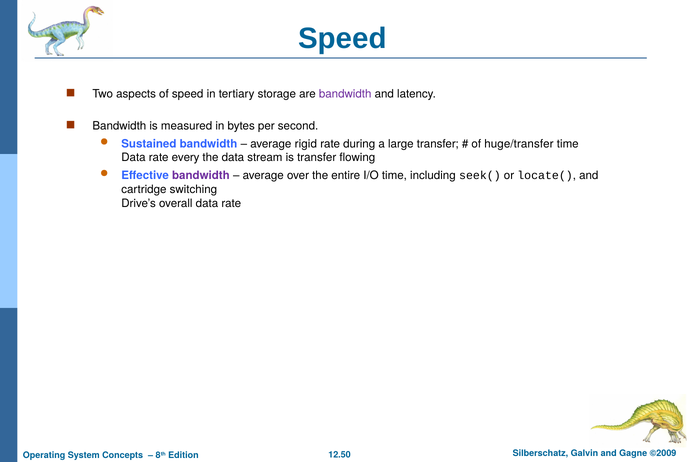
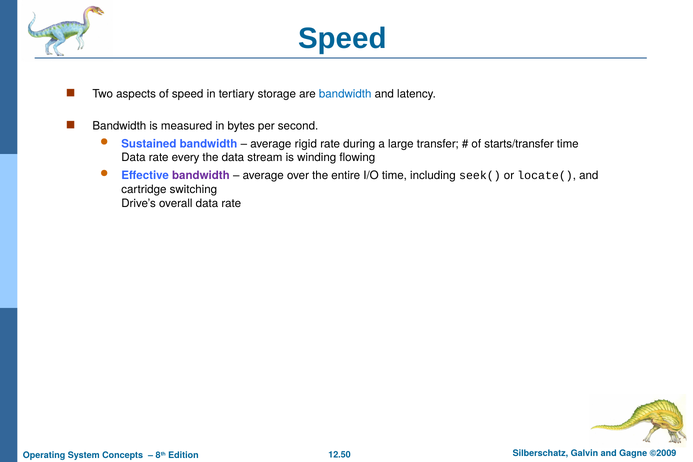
bandwidth colour: purple -> blue (345, 94)
huge/transfer: huge/transfer -> starts/transfer (519, 144)
is transfer: transfer -> winding (317, 158)
